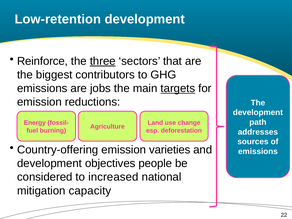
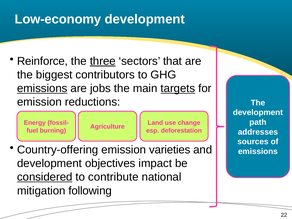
Low-retention: Low-retention -> Low-economy (58, 19)
emissions underline: none -> present (42, 88)
people: people -> impact (155, 163)
considered underline: none -> present (45, 177)
increased: increased -> contribute (113, 177)
capacity: capacity -> following (90, 191)
